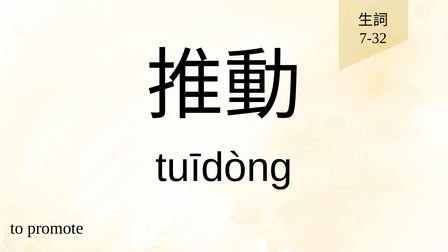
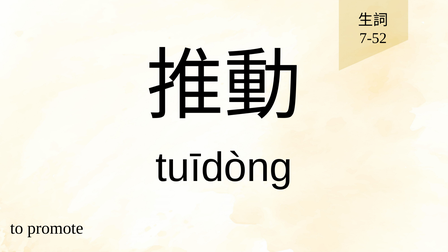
7-32: 7-32 -> 7-52 (373, 38)
